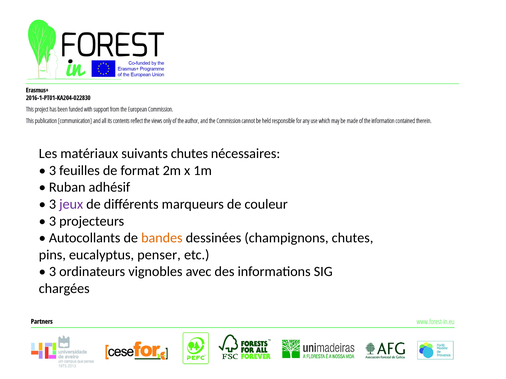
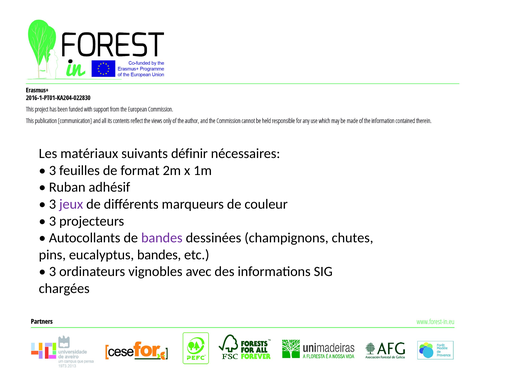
suivants chutes: chutes -> définir (189, 154)
bandes colour: orange -> purple (162, 238)
eucalyptus penser: penser -> bandes (159, 255)
